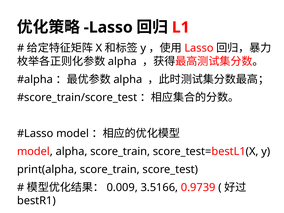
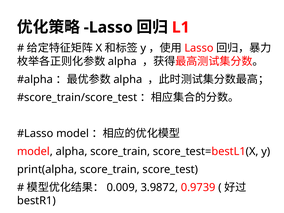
3.5166: 3.5166 -> 3.9872 (159, 187)
